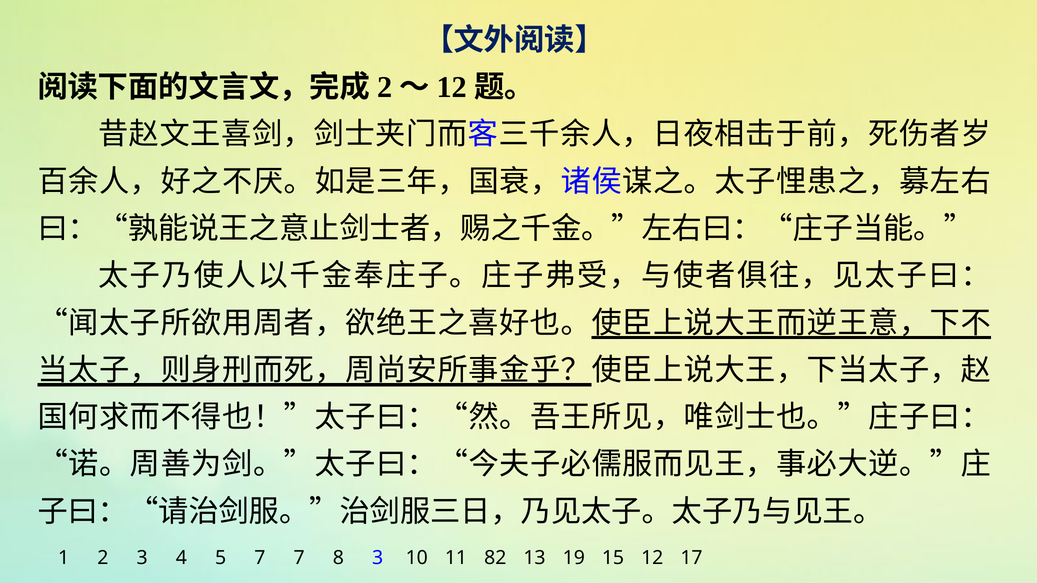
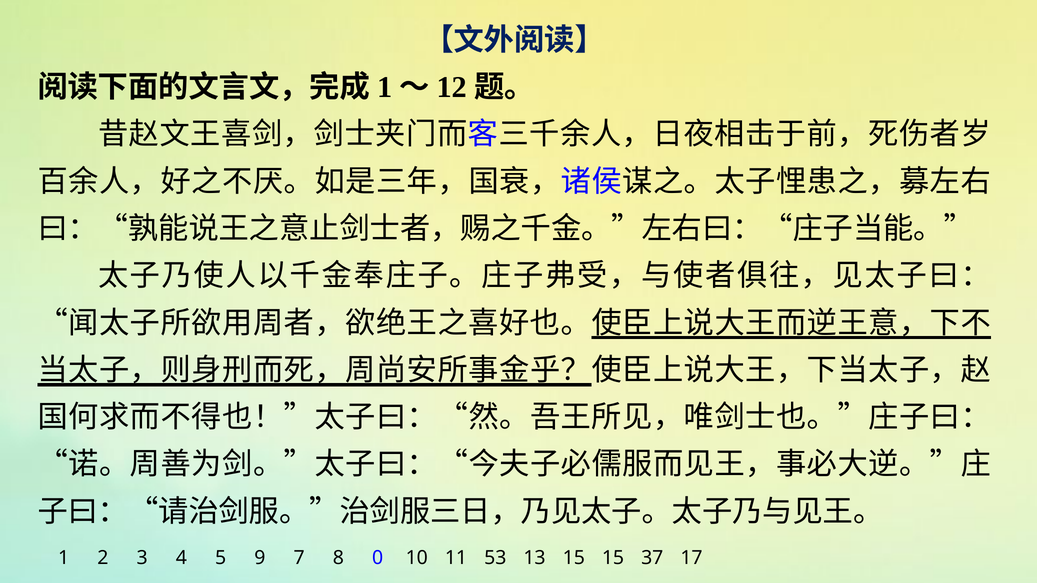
2: 2 -> 1 (385, 87)
5 7: 7 -> 9 (260, 558)
8 3: 3 -> 0 (378, 558)
82: 82 -> 53 (495, 558)
13 19: 19 -> 15 (574, 558)
15 12: 12 -> 37 (652, 558)
